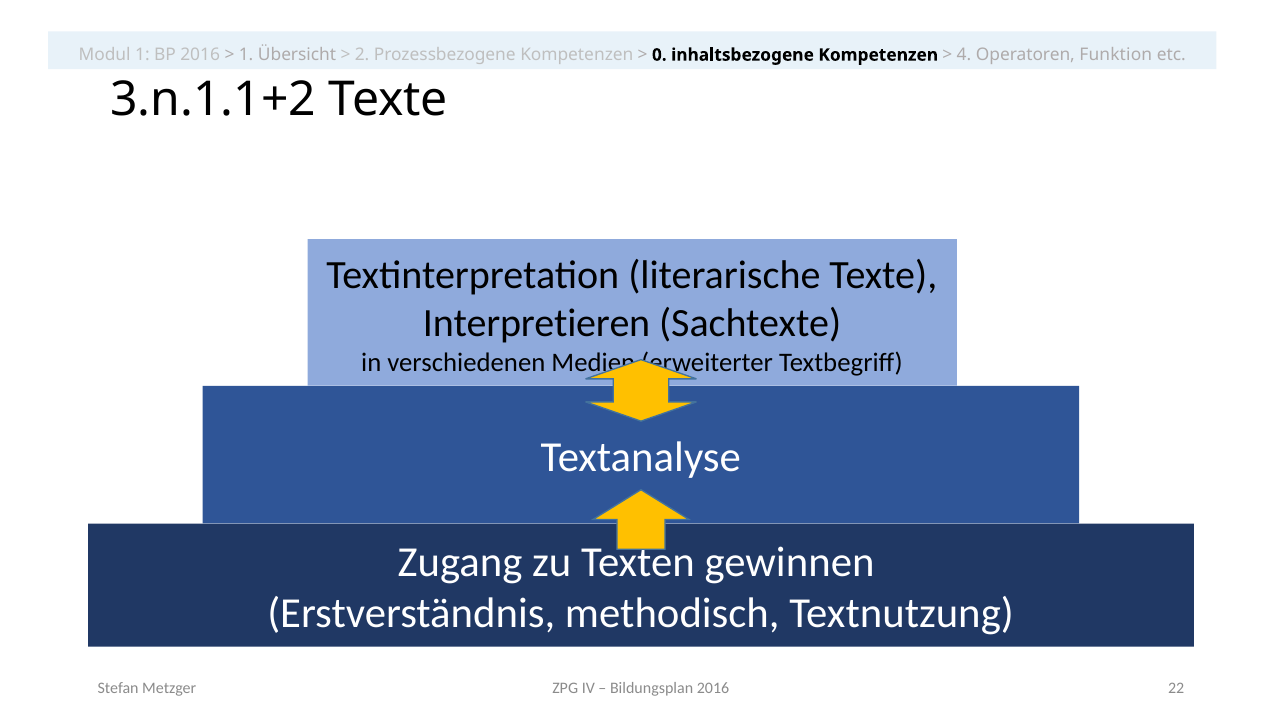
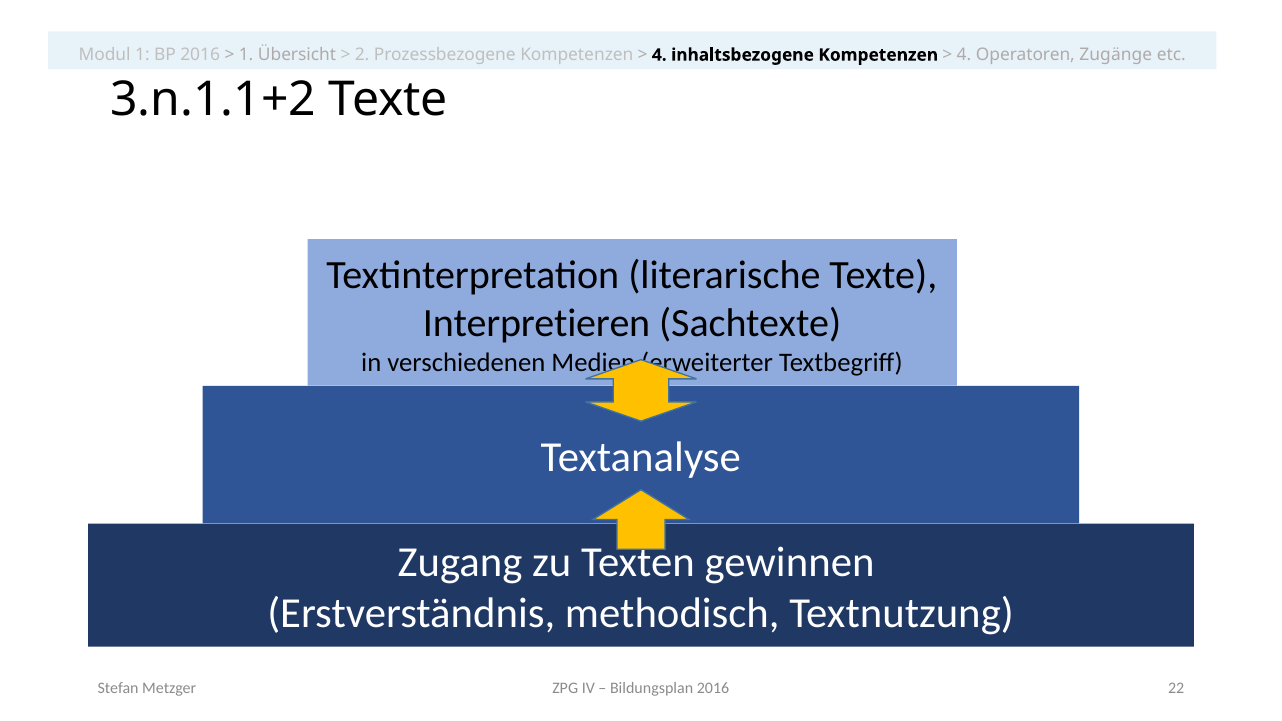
0: 0 -> 4 (659, 55)
Funktion: Funktion -> Zugänge (1116, 55)
